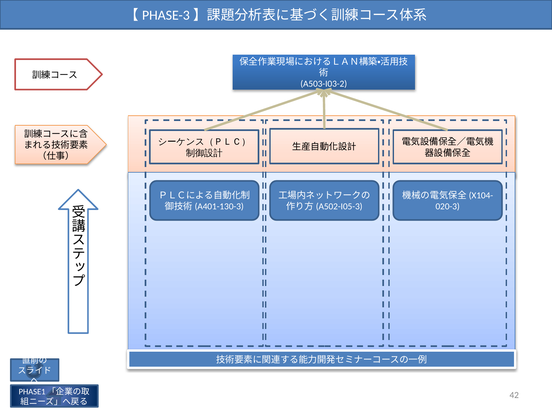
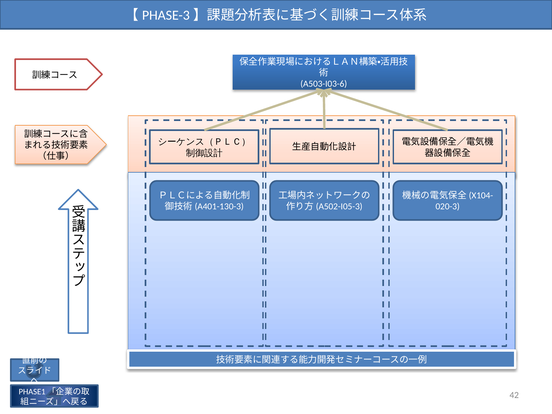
A503-I03-2: A503-I03-2 -> A503-I03-6 (324, 84)
